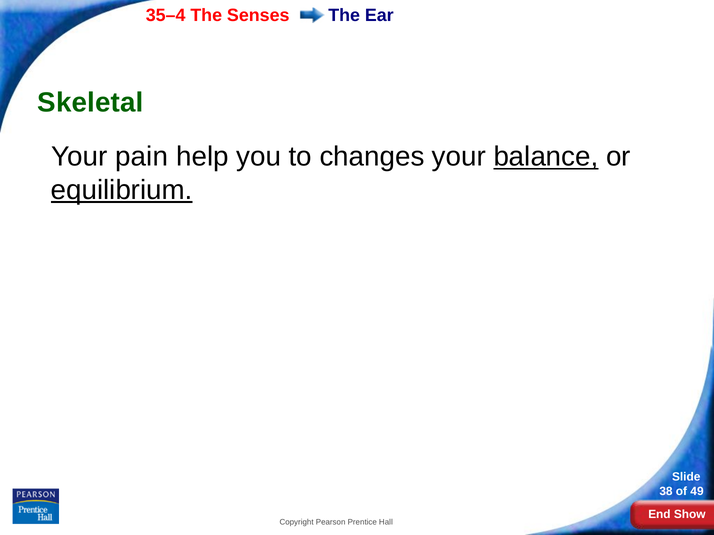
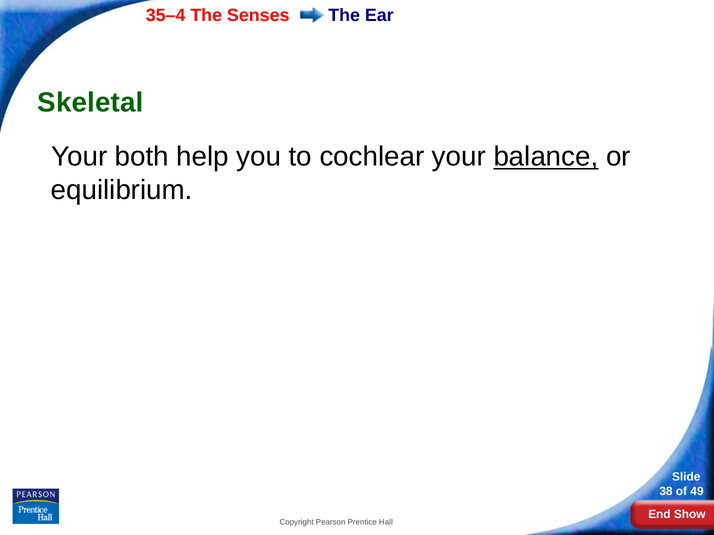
pain: pain -> both (142, 157)
changes: changes -> cochlear (372, 157)
equilibrium underline: present -> none (122, 190)
